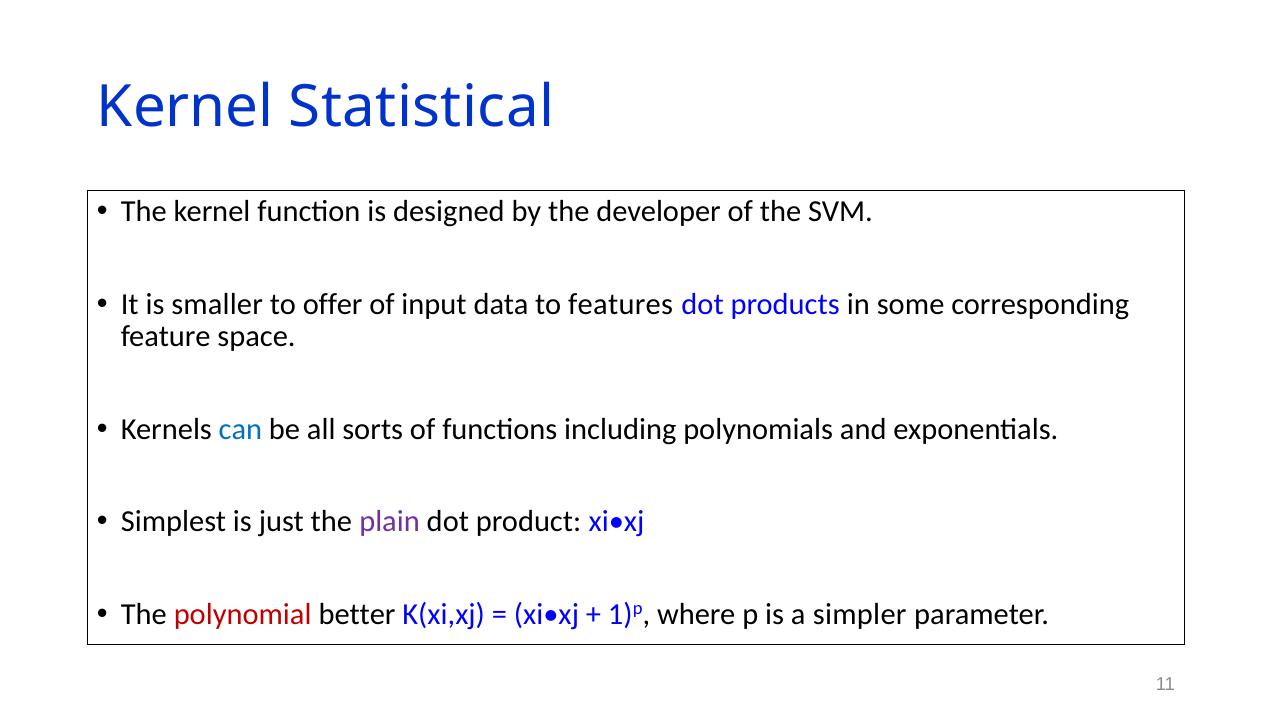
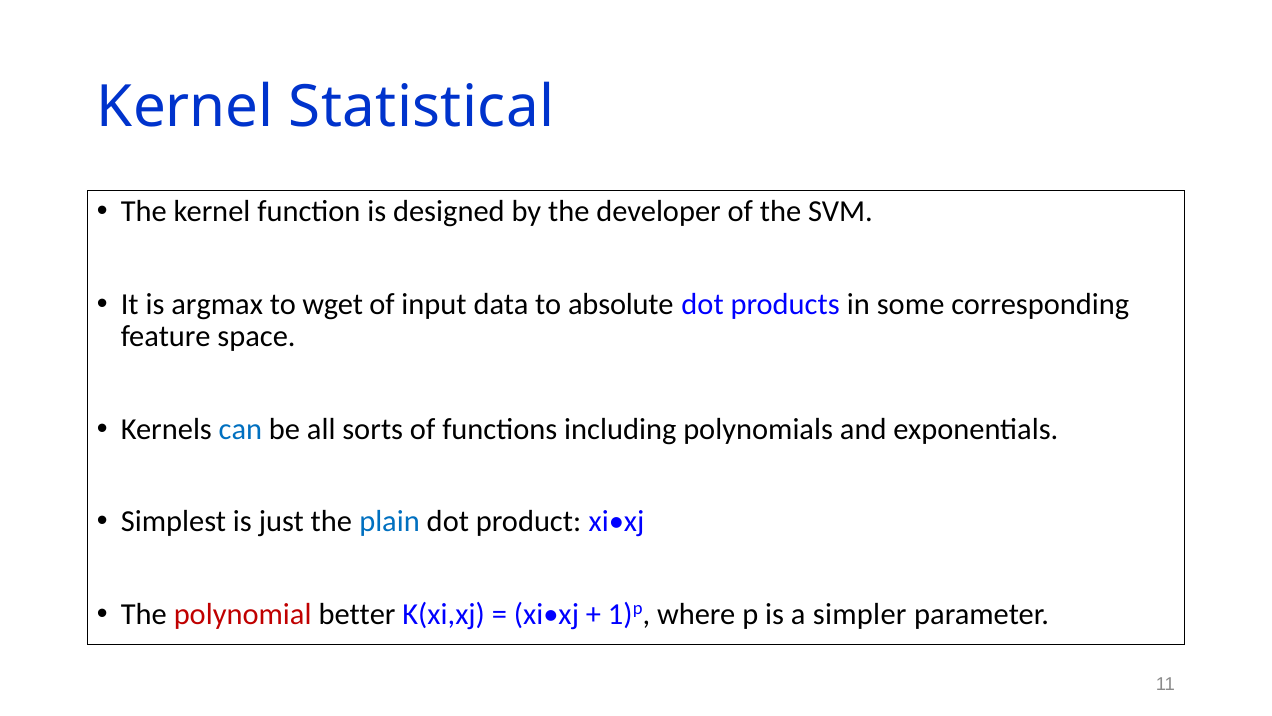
smaller: smaller -> argmax (217, 304)
offer: offer -> wget (333, 304)
features: features -> absolute (621, 304)
plain colour: purple -> blue (390, 521)
